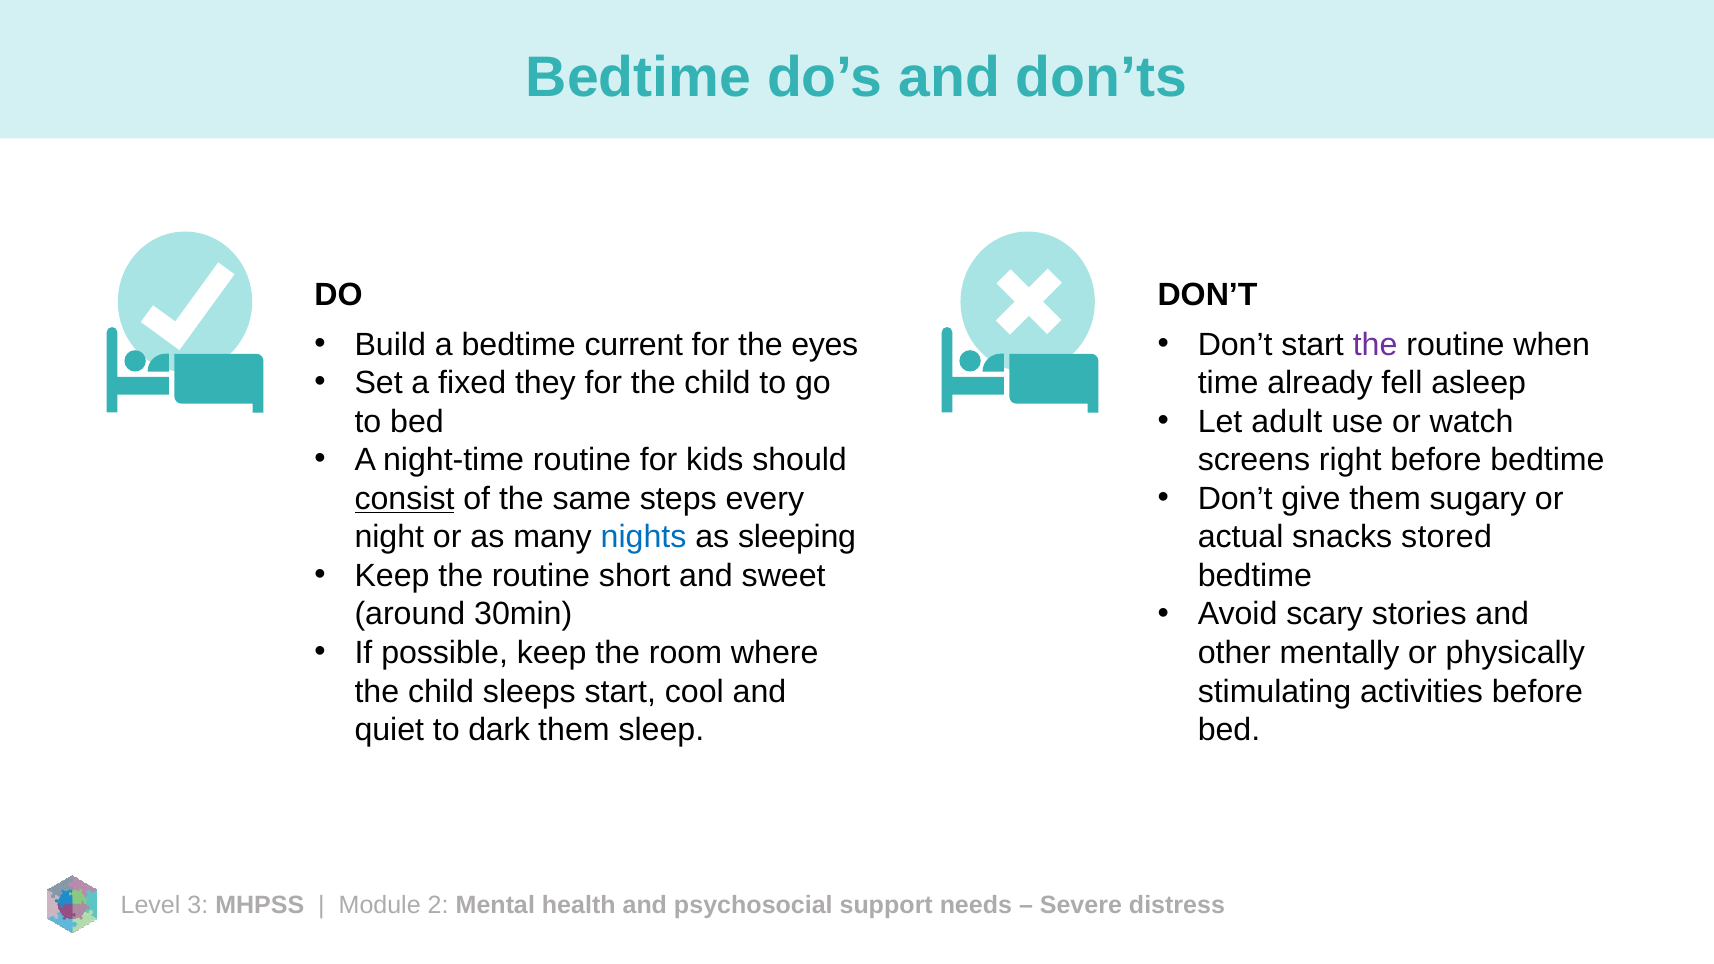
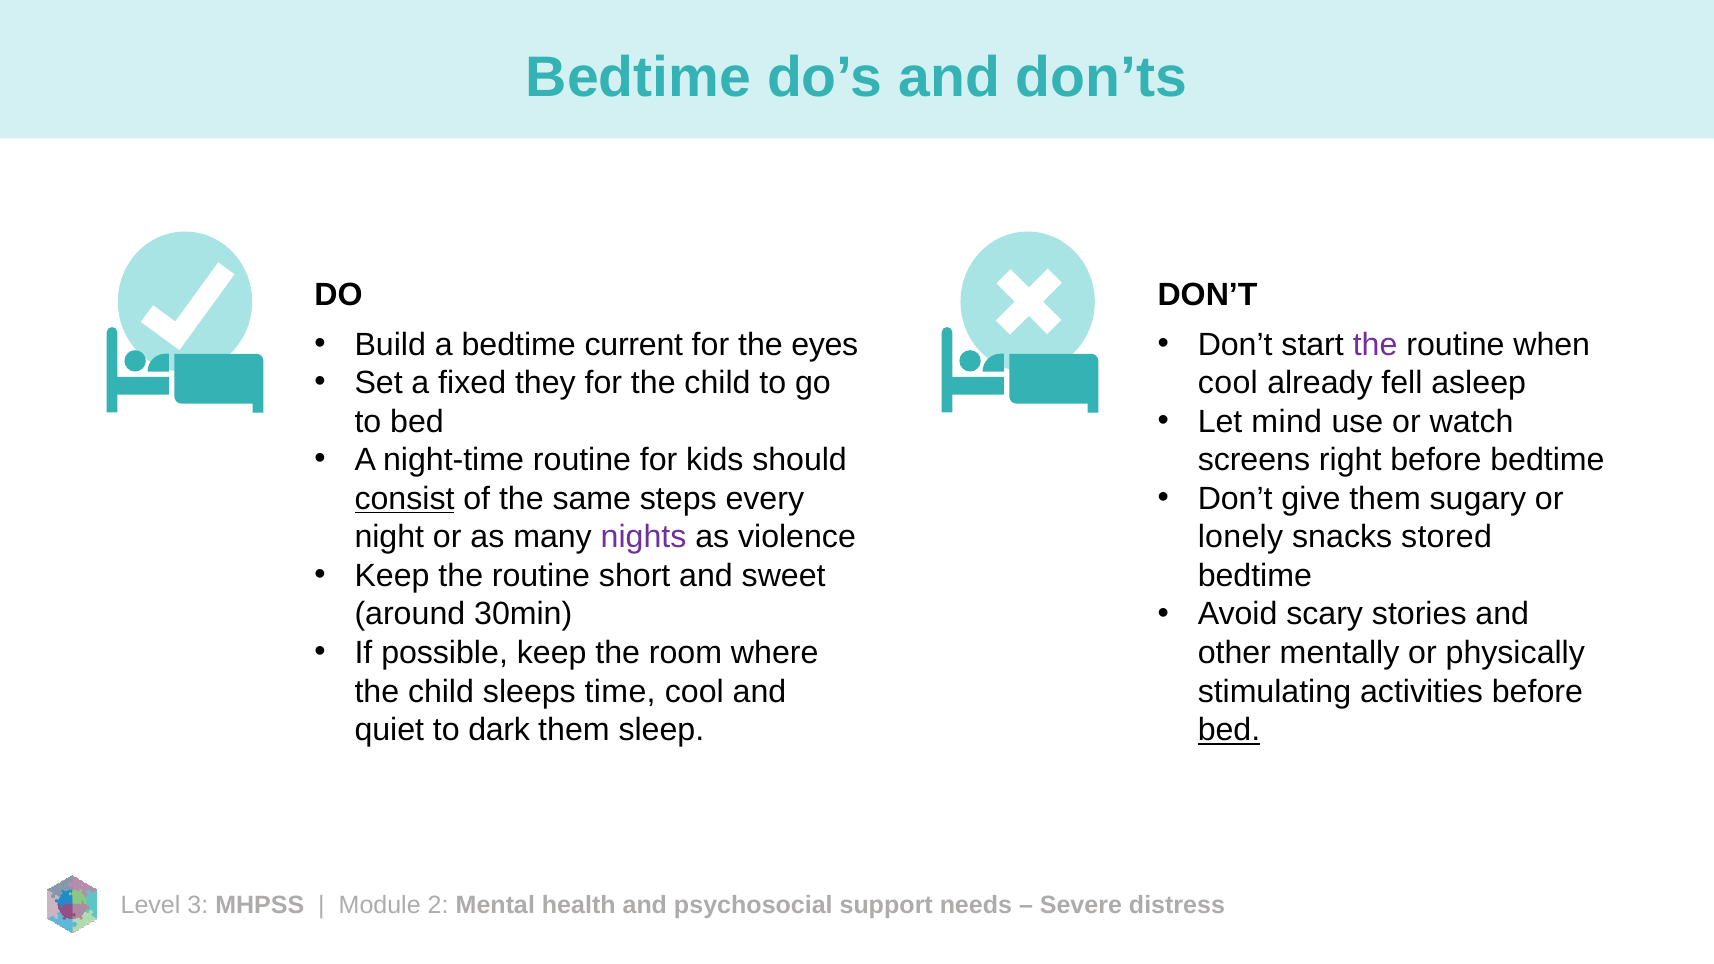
time: time -> cool (1228, 383)
adult: adult -> mind (1287, 422)
nights colour: blue -> purple (644, 537)
sleeping: sleeping -> violence (797, 537)
actual: actual -> lonely (1240, 537)
sleeps start: start -> time (620, 692)
bed underline: none -> present (1229, 730)
